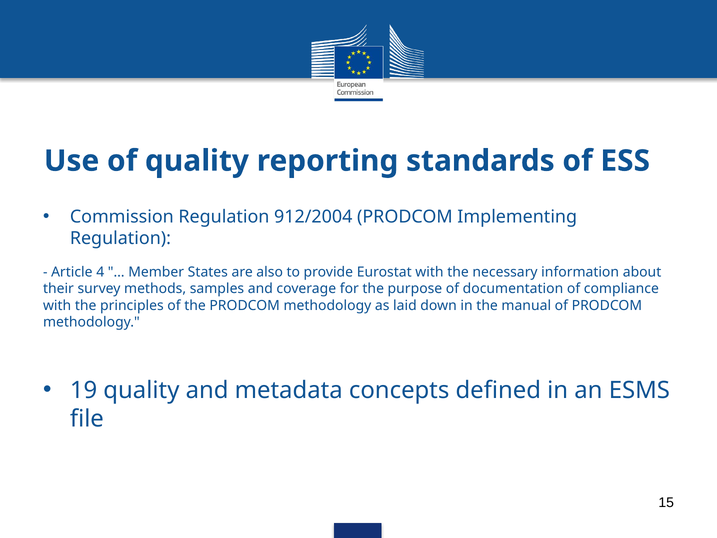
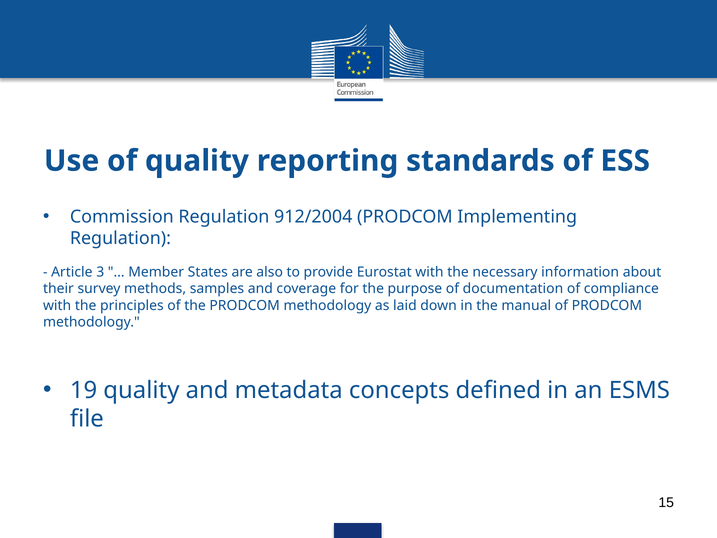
4: 4 -> 3 (100, 272)
